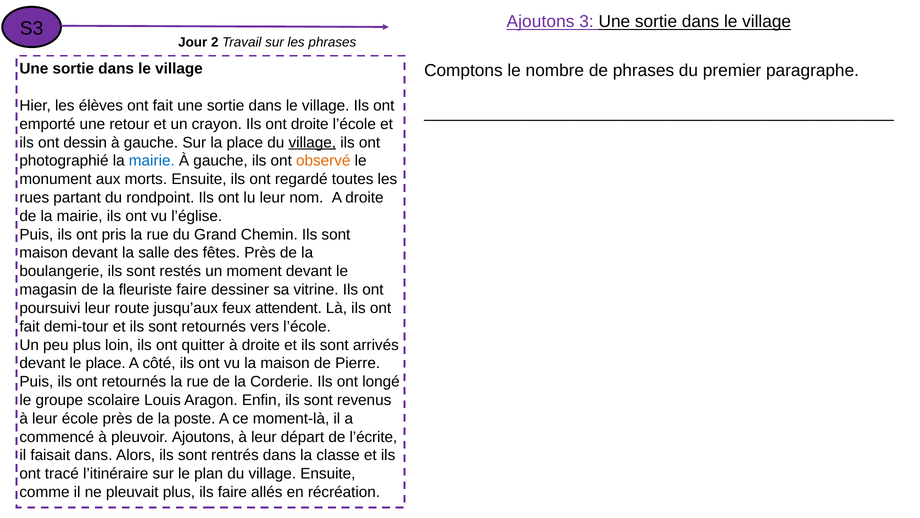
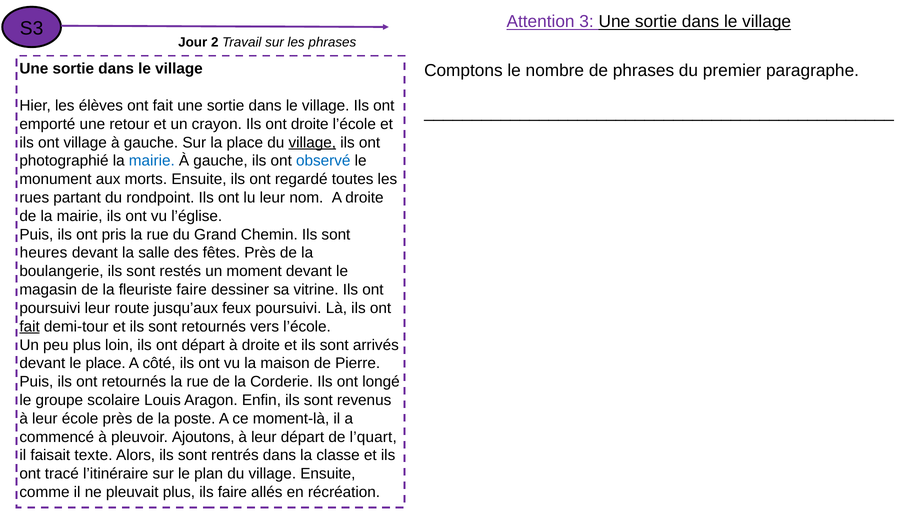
Ajoutons: Ajoutons -> Attention (541, 22)
ont dessin: dessin -> village (85, 142)
observé colour: orange -> blue (323, 161)
maison: maison -> heures (44, 253)
feux attendent: attendent -> poursuivi (288, 308)
fait underline: none -> present (30, 326)
ont quitter: quitter -> départ (203, 345)
l’écrite: l’écrite -> l’quart (373, 437)
faisait dans: dans -> texte (94, 455)
